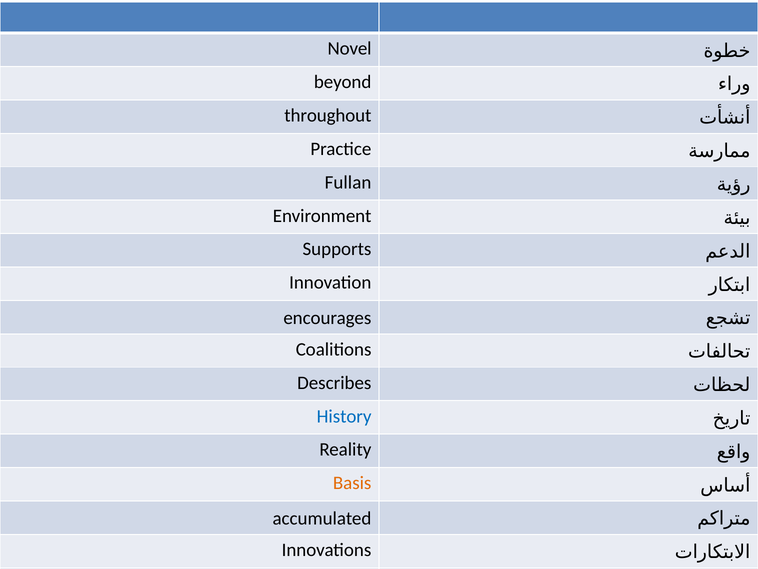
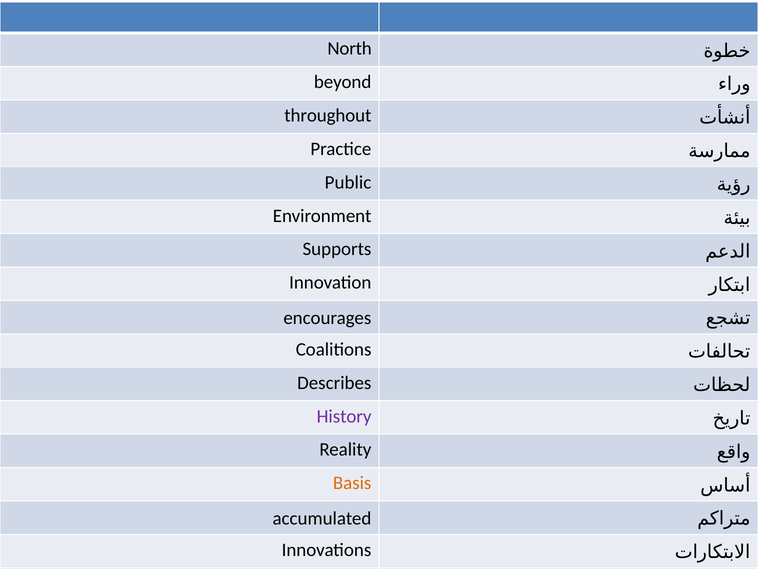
Novel: Novel -> North (350, 49)
Fullan: Fullan -> Public (348, 182)
History colour: blue -> purple (344, 416)
